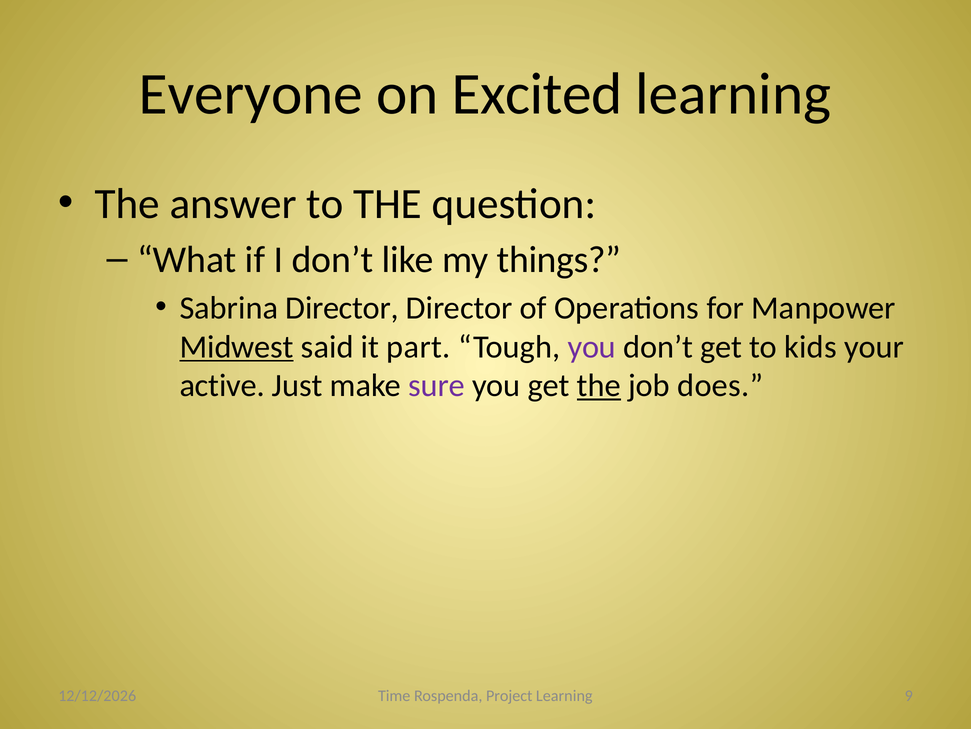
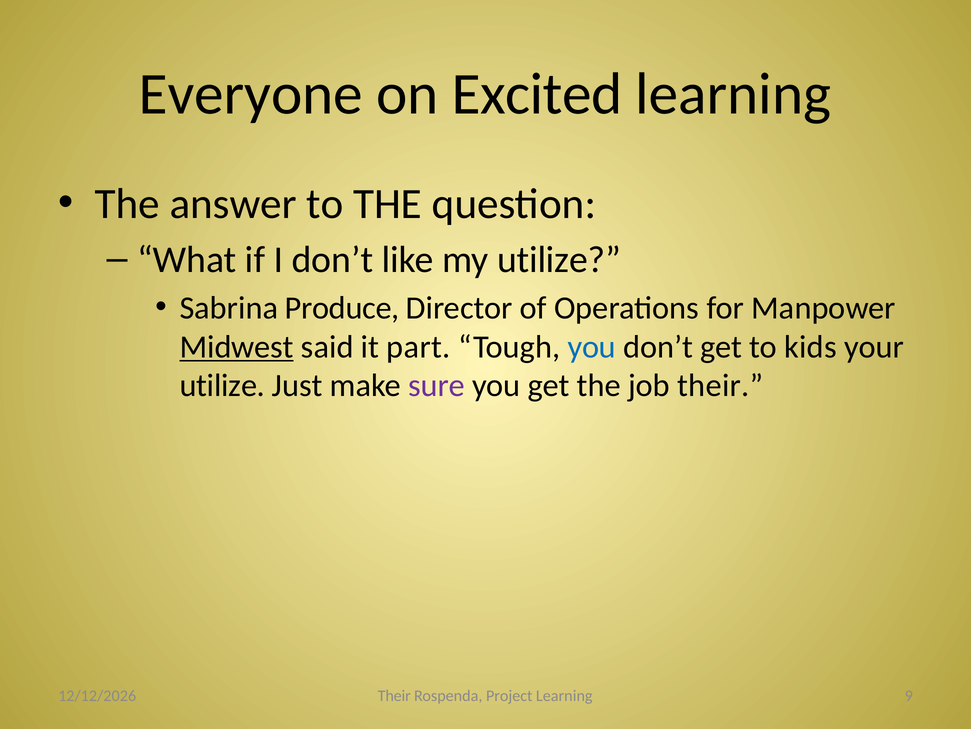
my things: things -> utilize (559, 259)
Sabrina Director: Director -> Produce (342, 308)
you colour: purple -> blue (592, 346)
active: active -> utilize (222, 385)
the underline: present -> none (599, 385)
job does: does -> their (720, 385)
Time: Time -> Their (394, 695)
